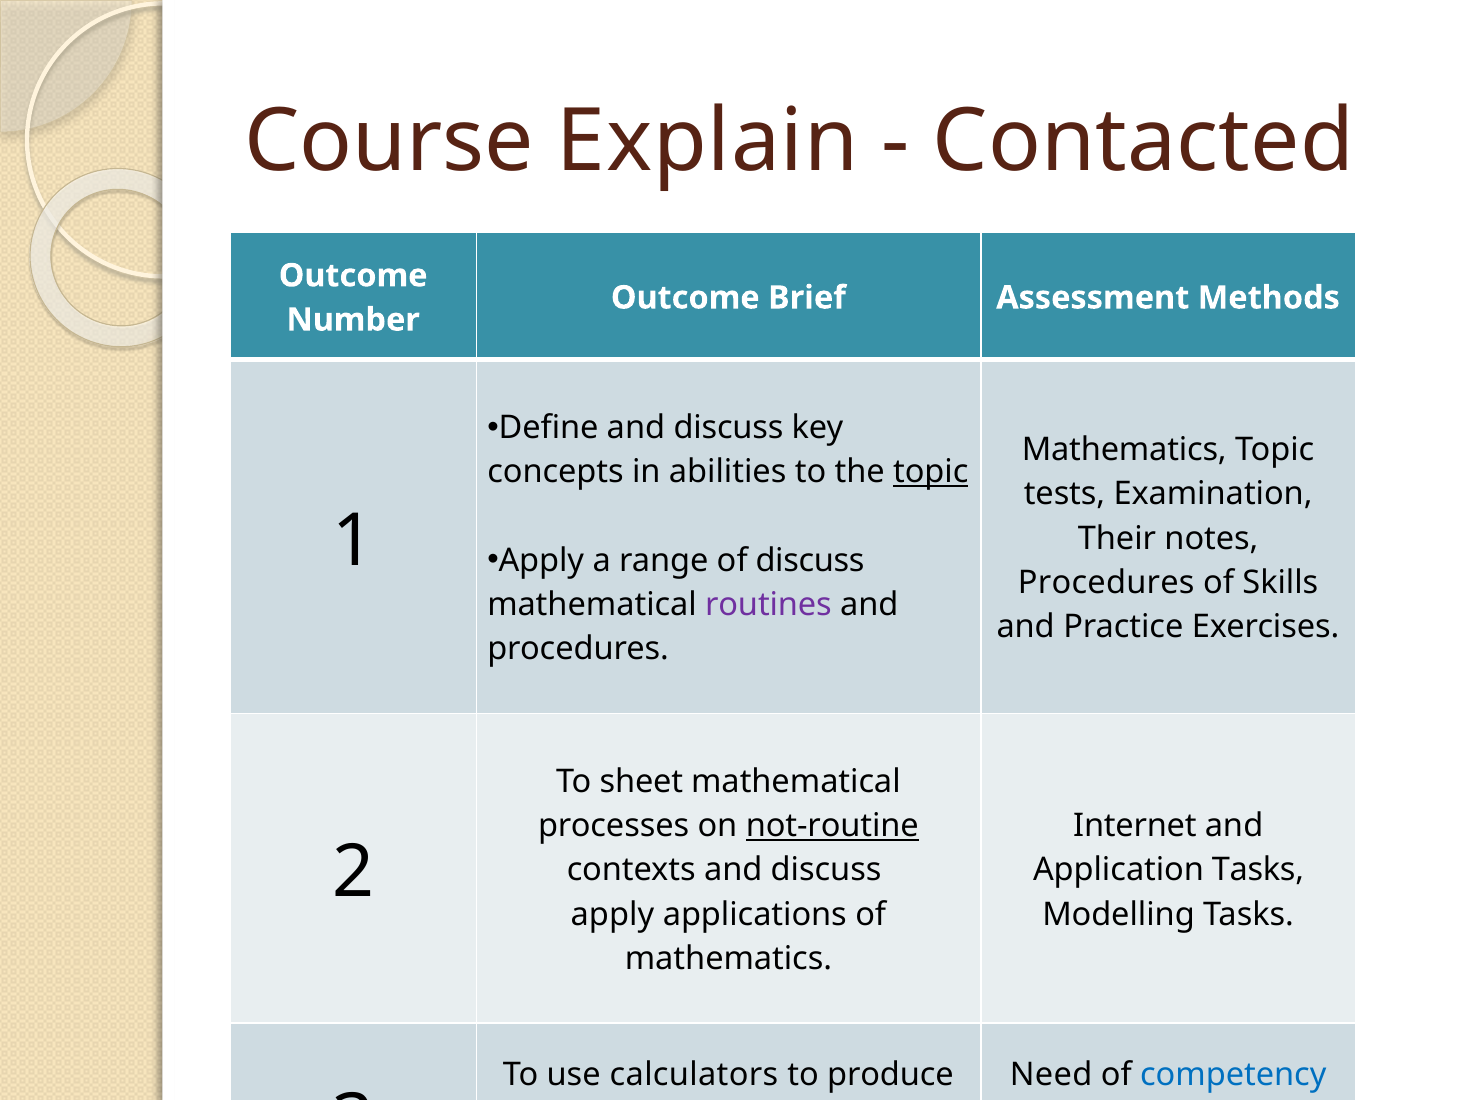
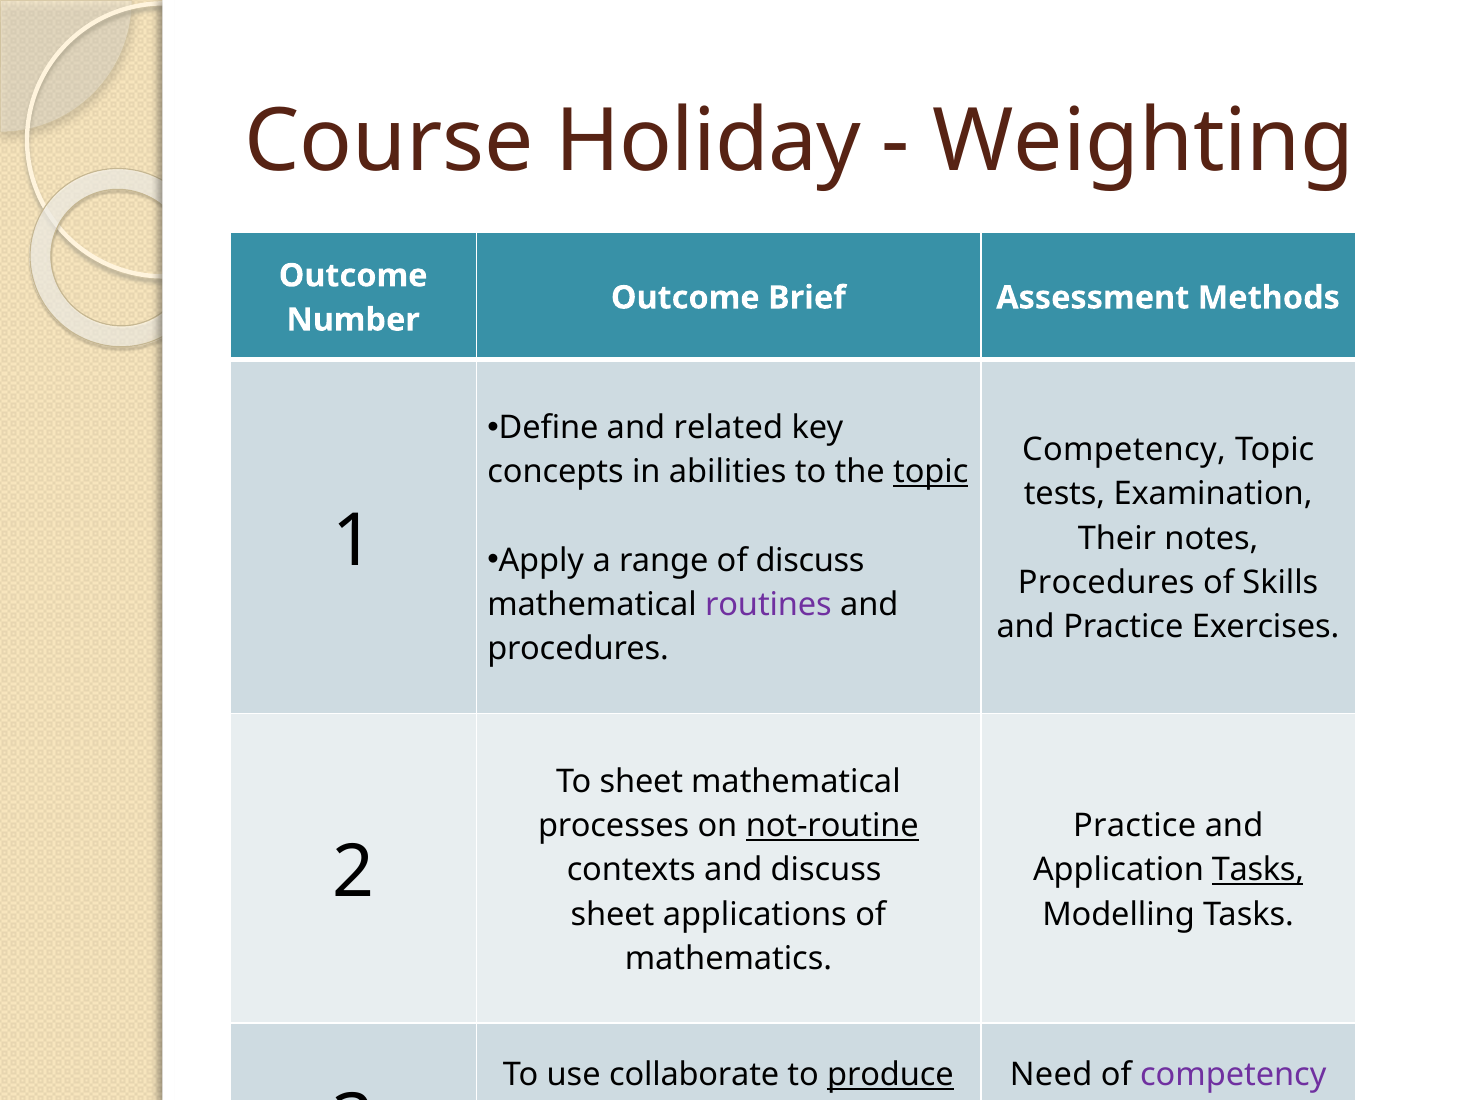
Explain: Explain -> Holiday (708, 142)
Contacted: Contacted -> Weighting (1144, 142)
Define and discuss: discuss -> related (728, 428)
Mathematics: Mathematics -> Competency (1124, 450)
Internet: Internet -> Practice (1135, 826)
Tasks underline: none -> present (1258, 870)
apply: apply -> sheet (613, 914)
calculators: calculators -> collaborate (694, 1075)
produce underline: none -> present (890, 1075)
competency colour: blue -> purple (1233, 1075)
